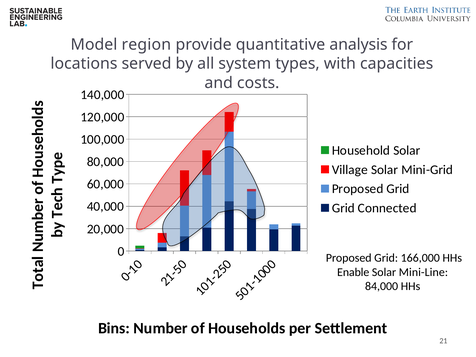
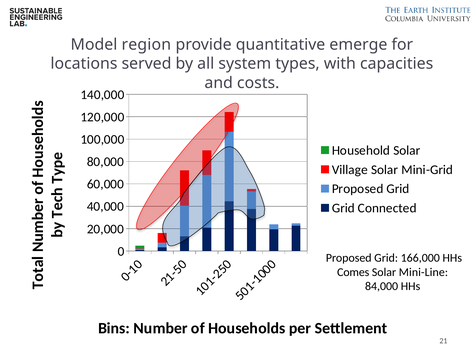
analysis: analysis -> emerge (358, 45)
Enable: Enable -> Comes (353, 272)
